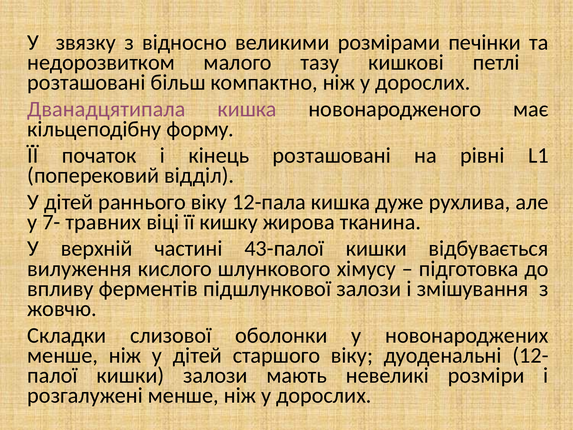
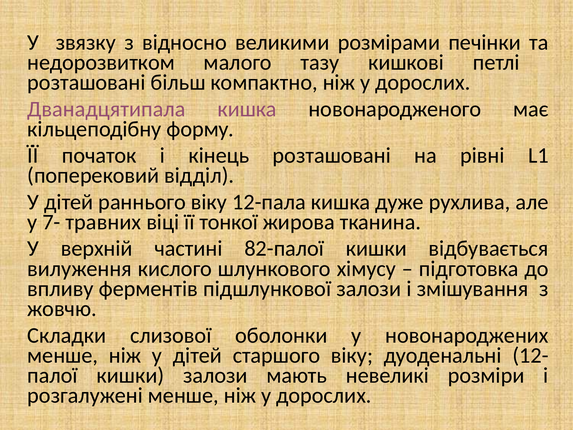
кишку: кишку -> тонкої (229, 222)
43-палої: 43-палої -> 82-палої (284, 248)
